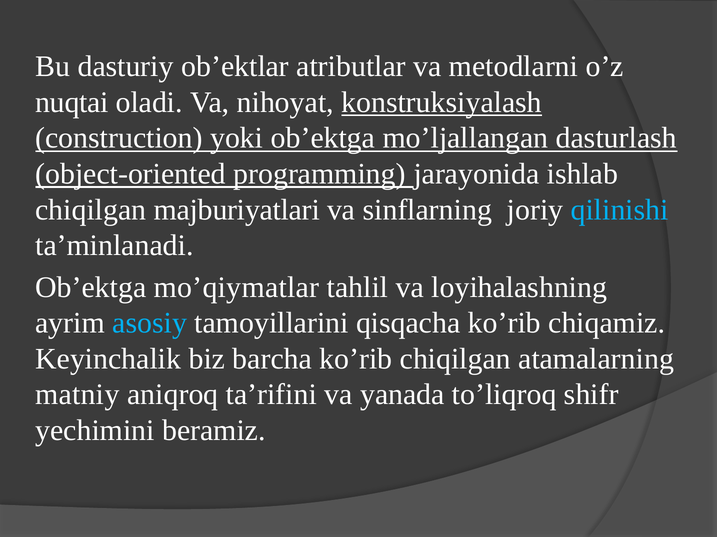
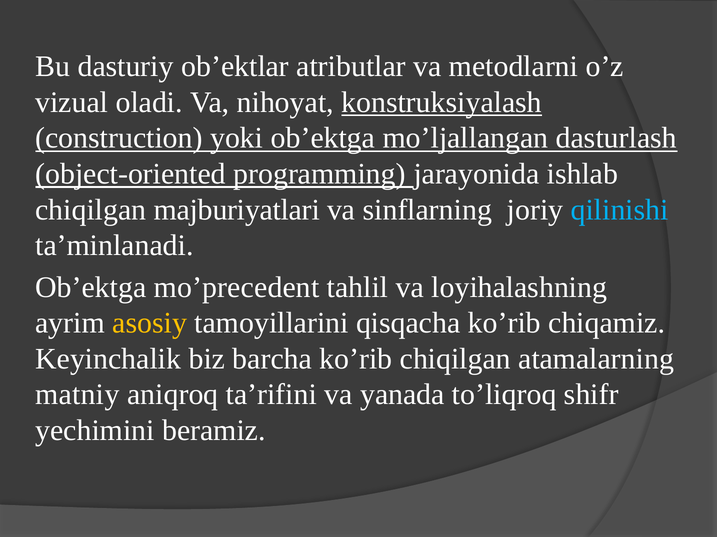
nuqtai: nuqtai -> vizual (72, 102)
mo’qiymatlar: mo’qiymatlar -> mo’precedent (237, 288)
asosiy colour: light blue -> yellow (150, 323)
